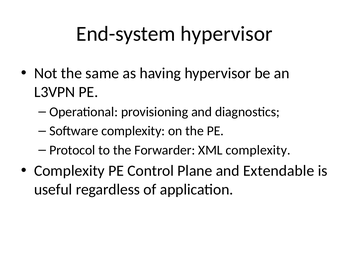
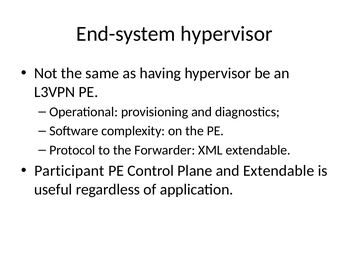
XML complexity: complexity -> extendable (258, 150)
Complexity: Complexity -> Participant (69, 171)
